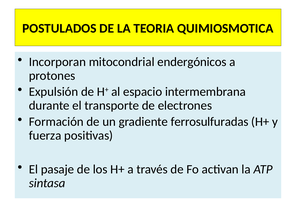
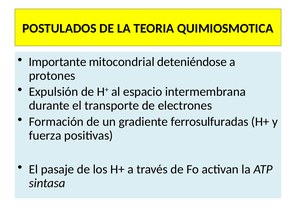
Incorporan: Incorporan -> Importante (57, 62)
endergónicos: endergónicos -> deteniéndose (192, 62)
